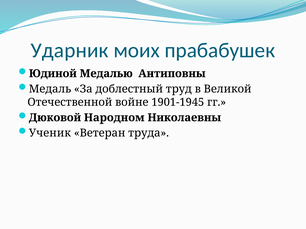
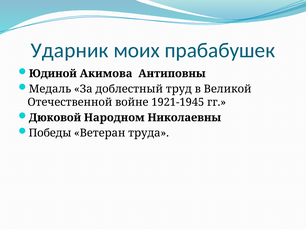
Медалью: Медалью -> Акимова (106, 74)
1901-1945: 1901-1945 -> 1921-1945 (178, 102)
Ученик: Ученик -> Победы (50, 133)
